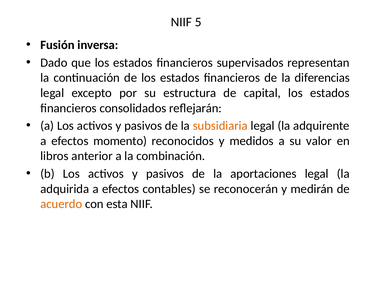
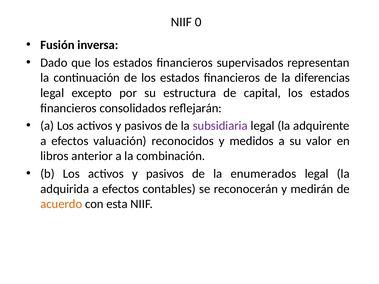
5: 5 -> 0 (198, 22)
subsidiaria colour: orange -> purple (220, 126)
momento: momento -> valuación (120, 141)
aportaciones: aportaciones -> enumerados (263, 174)
